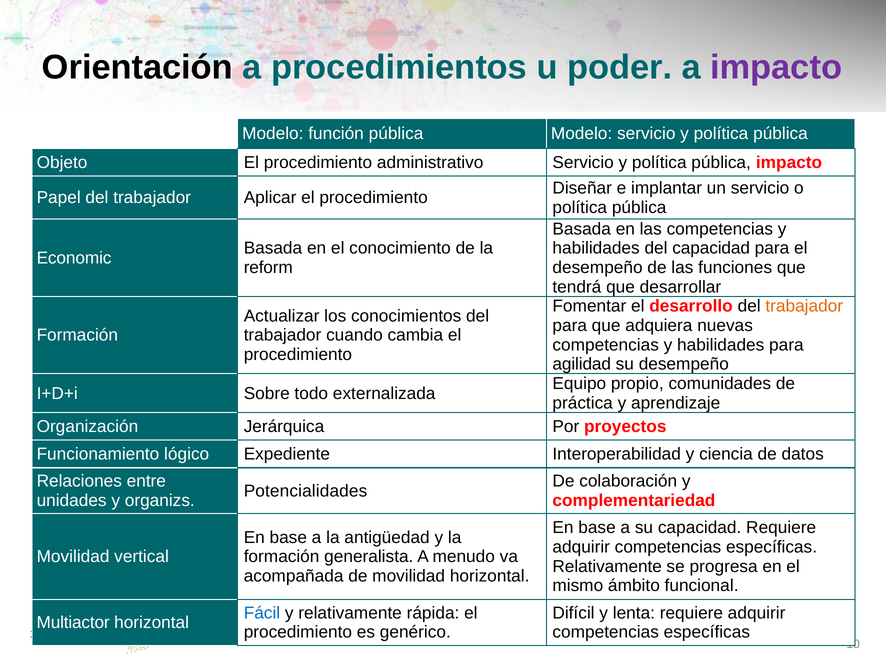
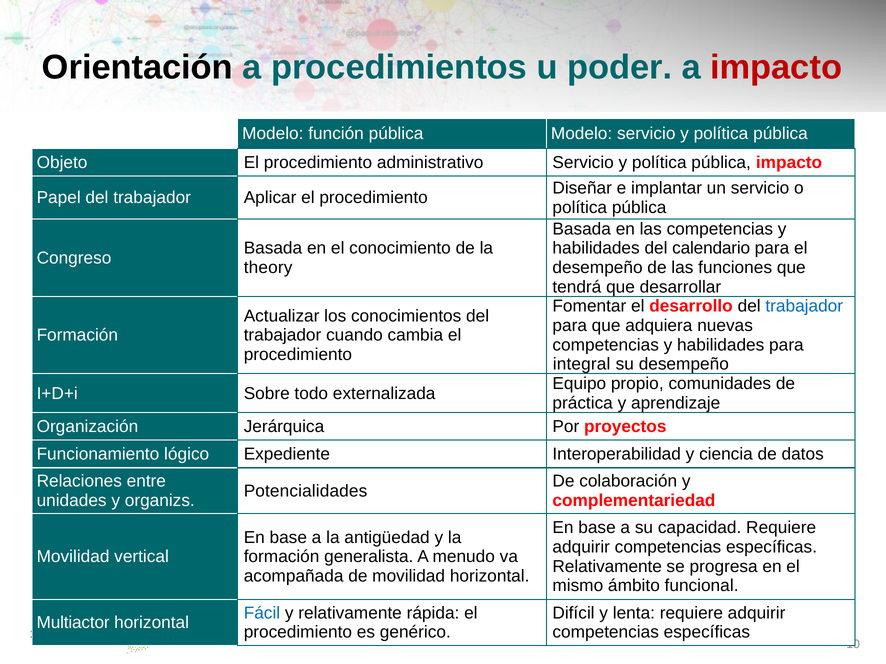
impacto colour: purple -> red (776, 67)
del capacidad: capacidad -> calendario (711, 248)
Economic: Economic -> Congreso (74, 258)
reform: reform -> theory (268, 268)
trabajador colour: orange -> blue (804, 307)
agilidad: agilidad -> integral (582, 365)
